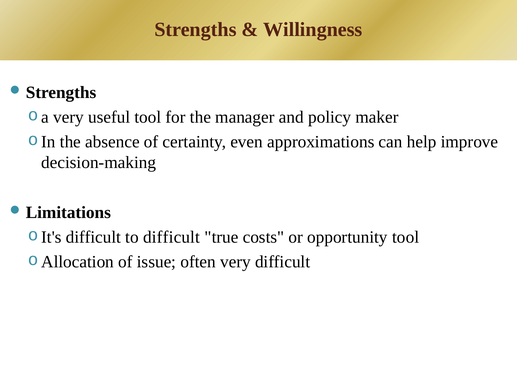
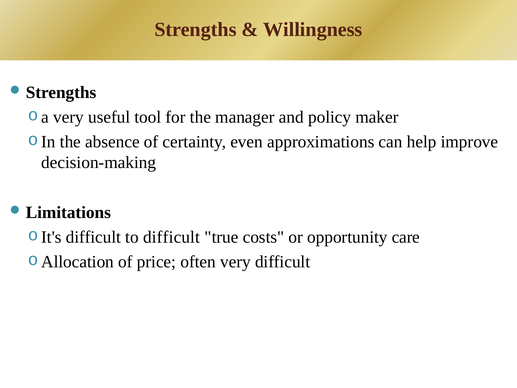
opportunity tool: tool -> care (406, 237)
issue: issue -> price (156, 262)
